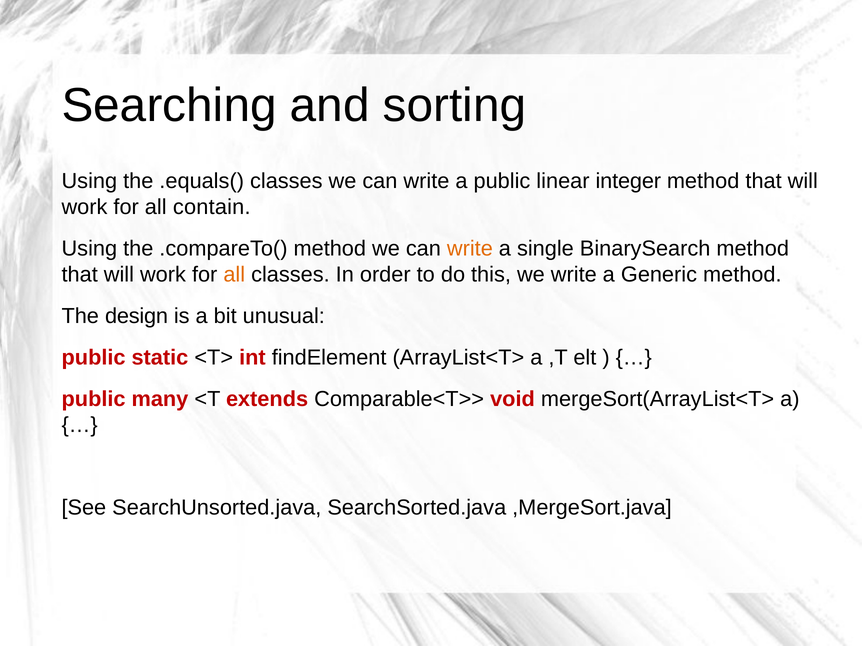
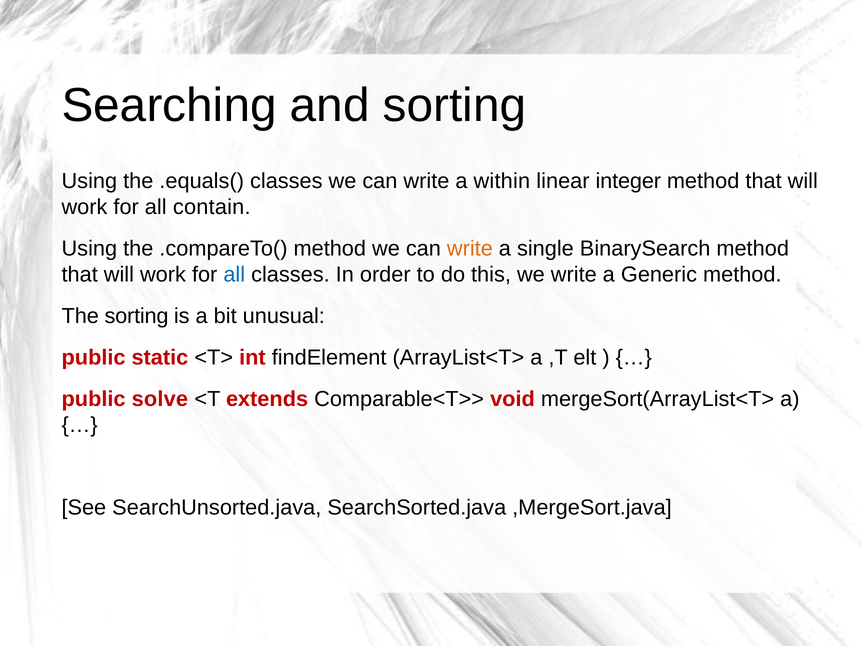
a public: public -> within (502, 181)
all colour: orange -> blue (234, 275)
The design: design -> sorting (137, 316)
many: many -> solve (160, 399)
